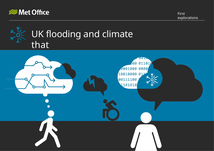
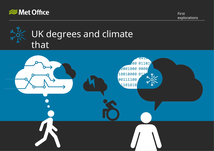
flooding: flooding -> degrees (64, 34)
